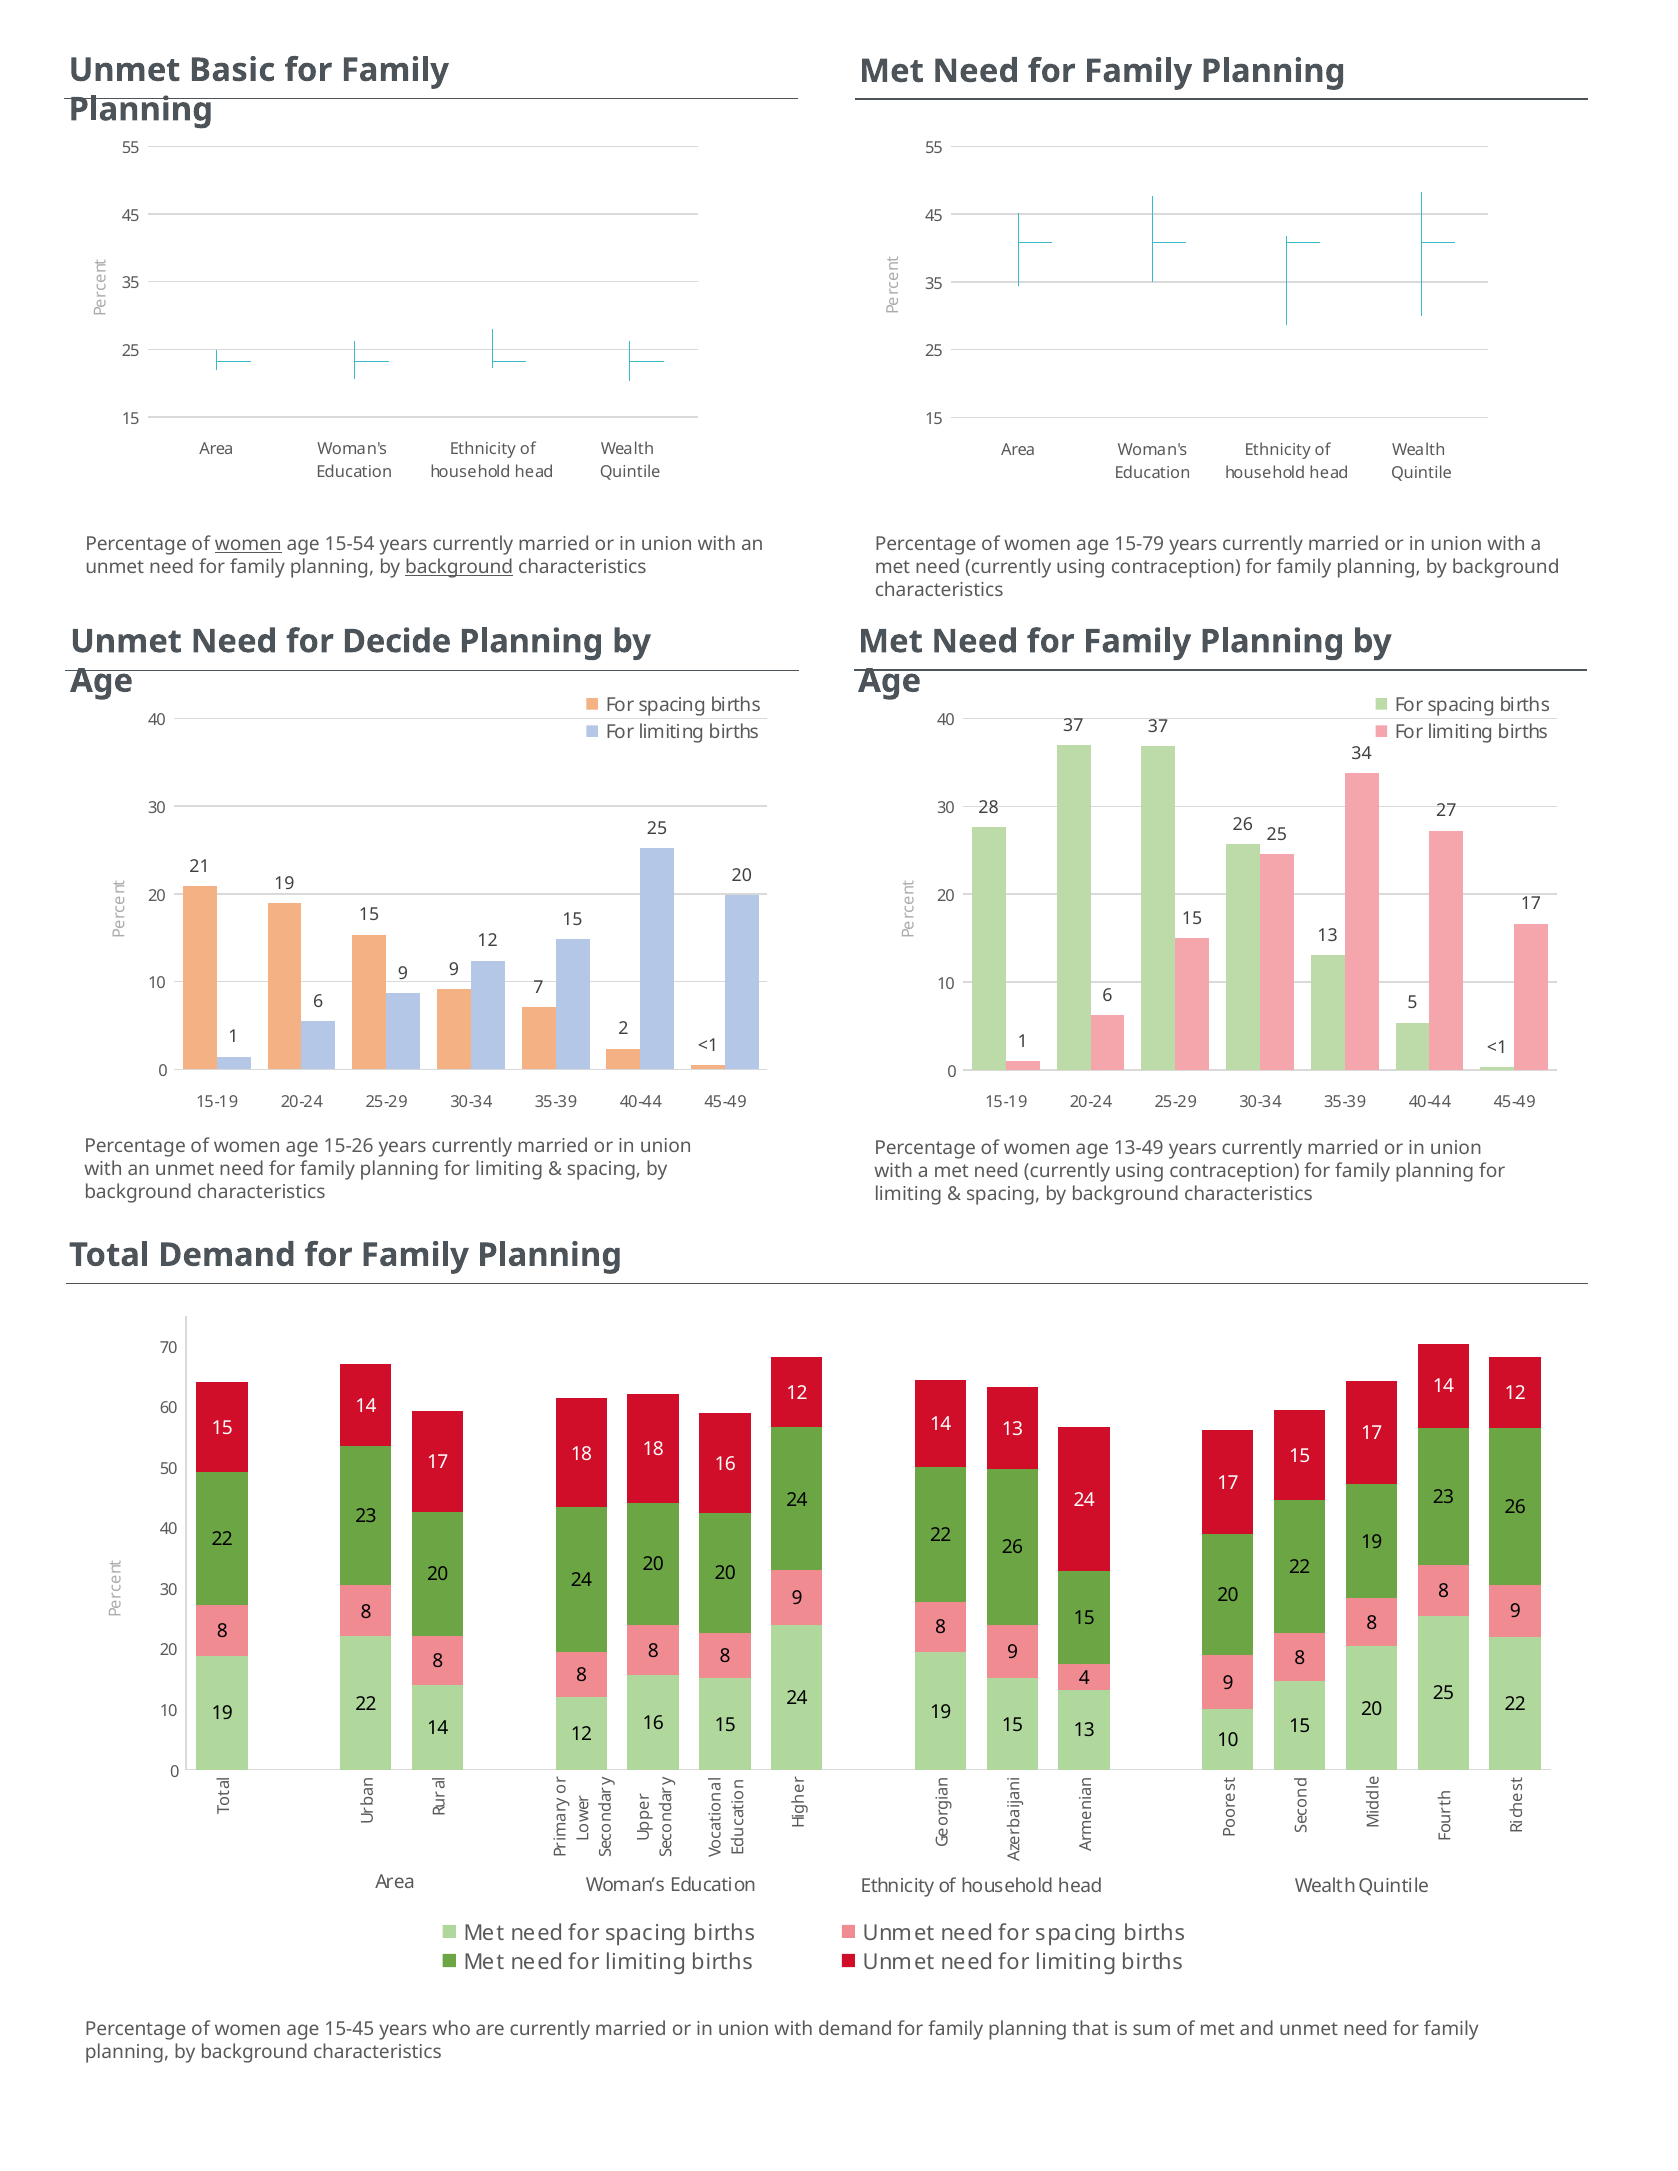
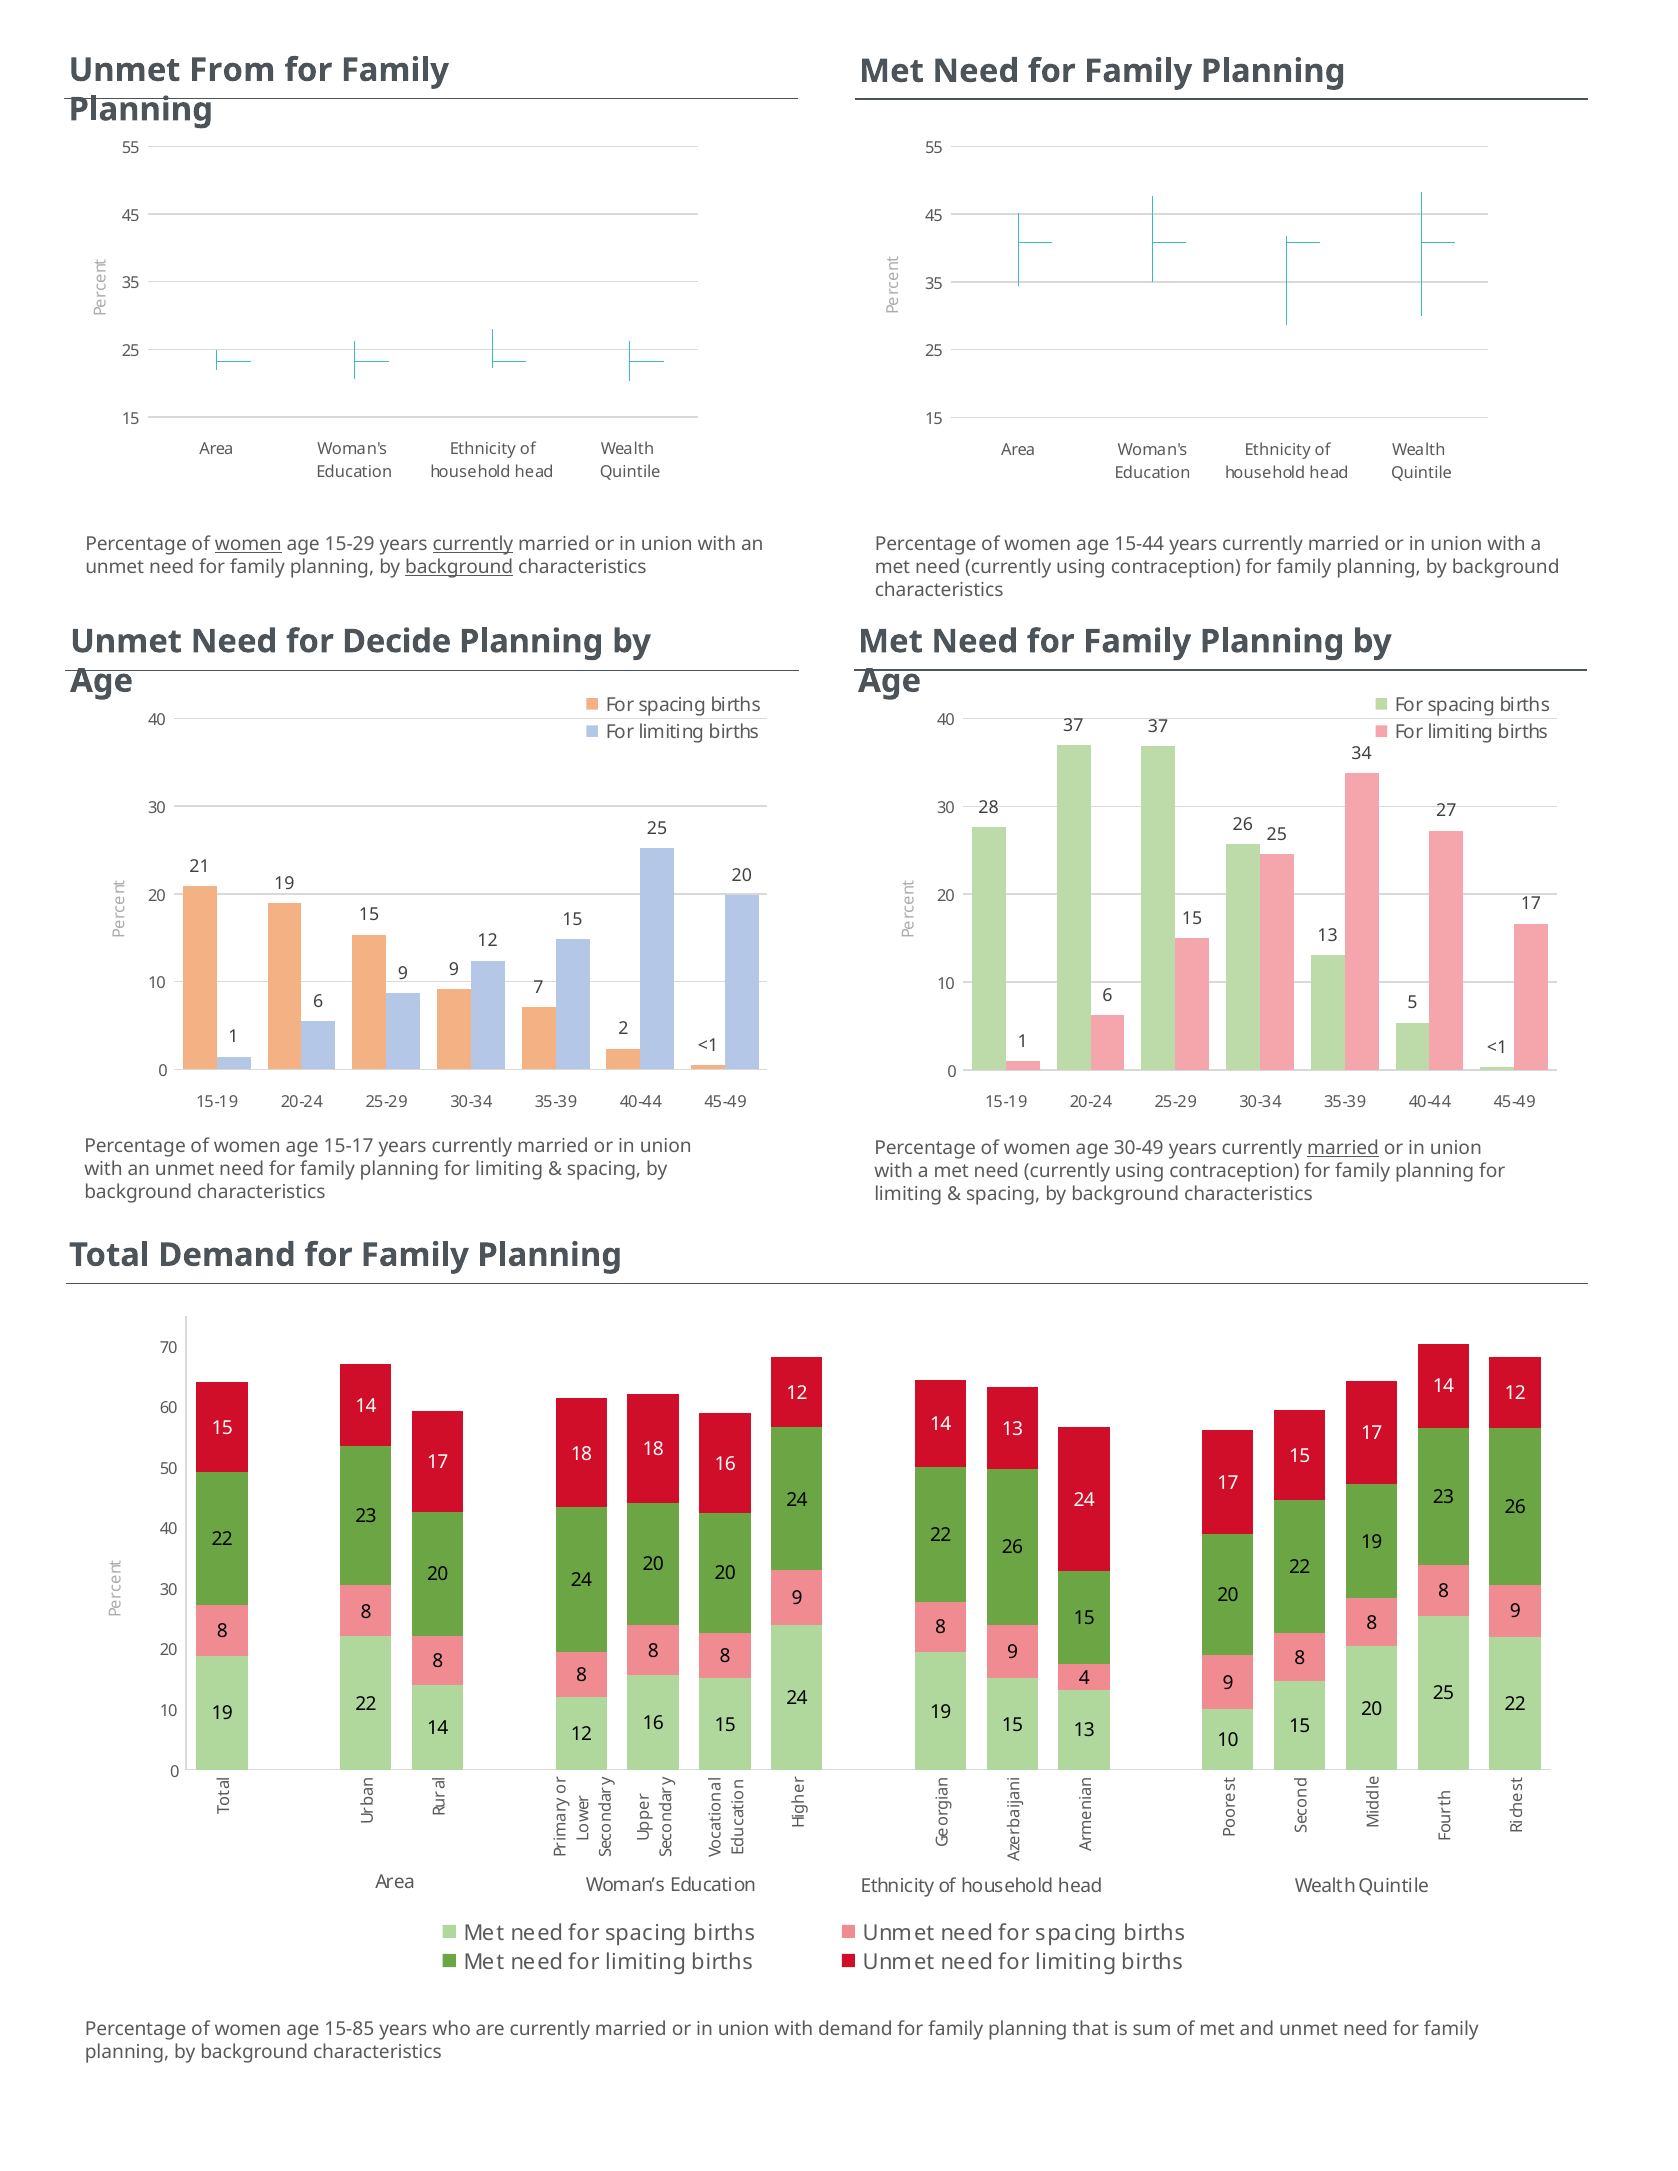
Basic: Basic -> From (232, 70)
15-54: 15-54 -> 15-29 (350, 545)
currently underline: none -> present (473, 545)
15-79: 15-79 -> 15-44 (1139, 545)
15-26: 15-26 -> 15-17 (349, 1146)
13-49: 13-49 -> 30-49 (1139, 1148)
married underline: none -> present (1343, 1148)
15-45: 15-45 -> 15-85 (349, 2029)
